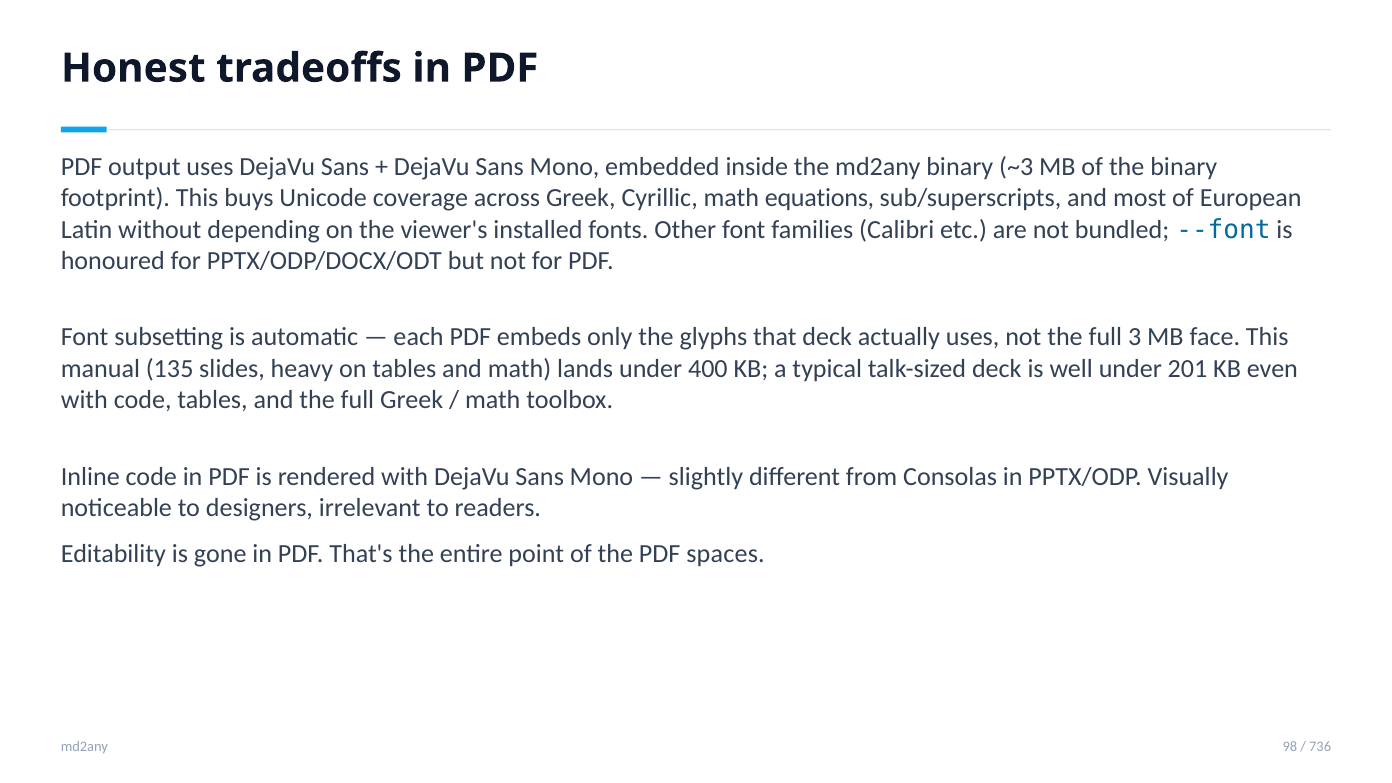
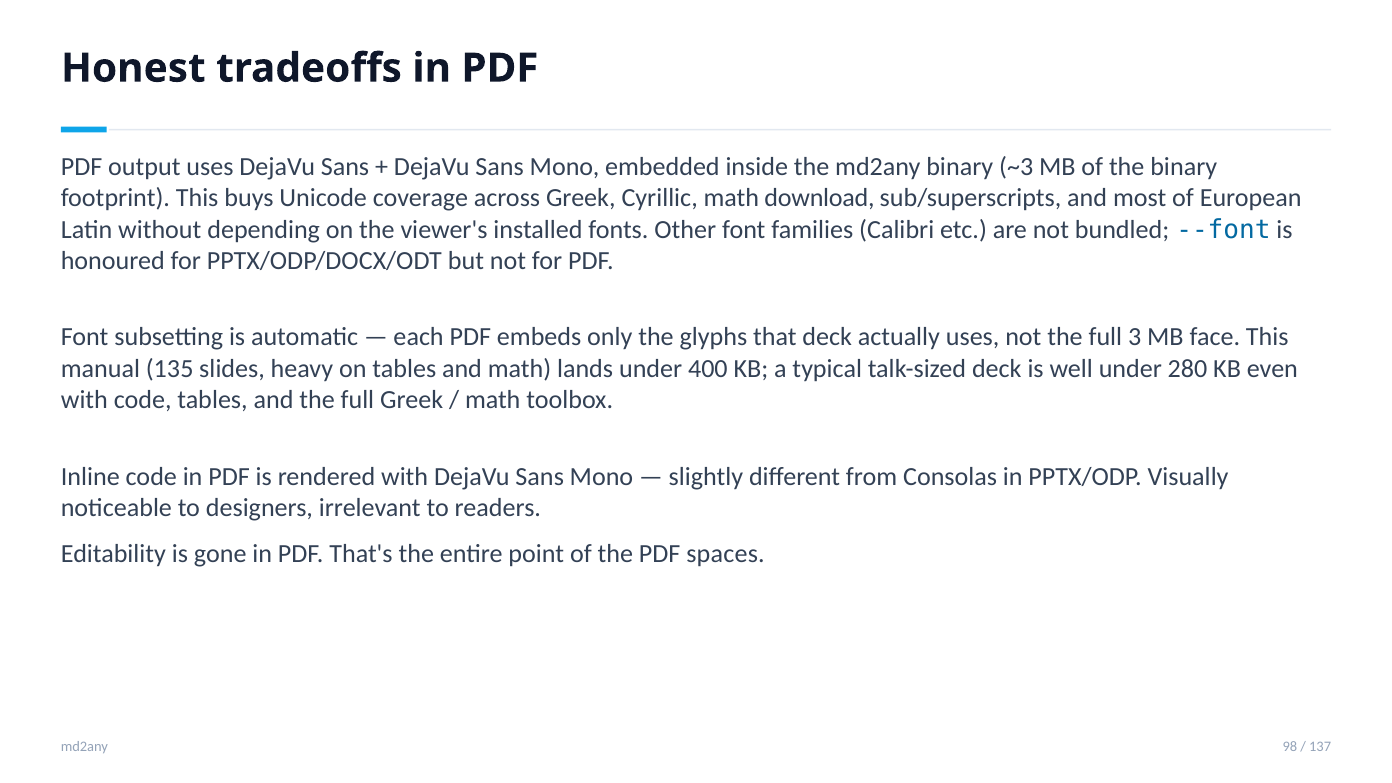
equations: equations -> download (820, 198)
201: 201 -> 280 (1188, 368)
736: 736 -> 137 (1320, 747)
